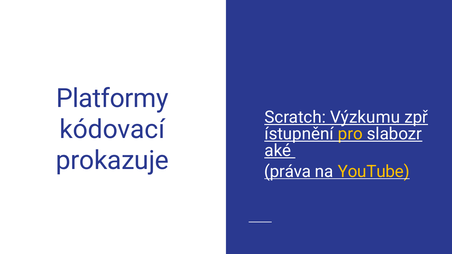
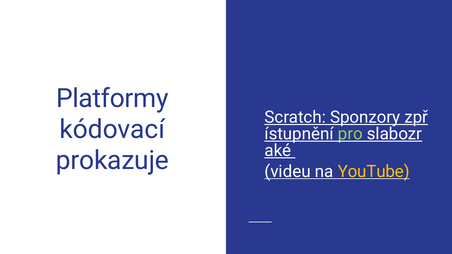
Výzkumu: Výzkumu -> Sponzory (365, 117)
pro colour: yellow -> light green (350, 134)
práva: práva -> videu (288, 172)
